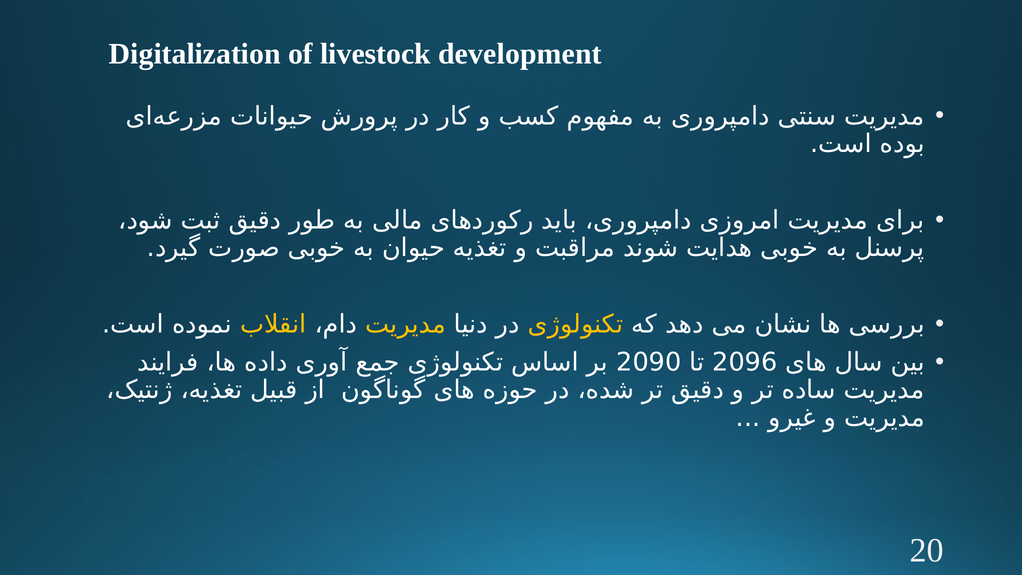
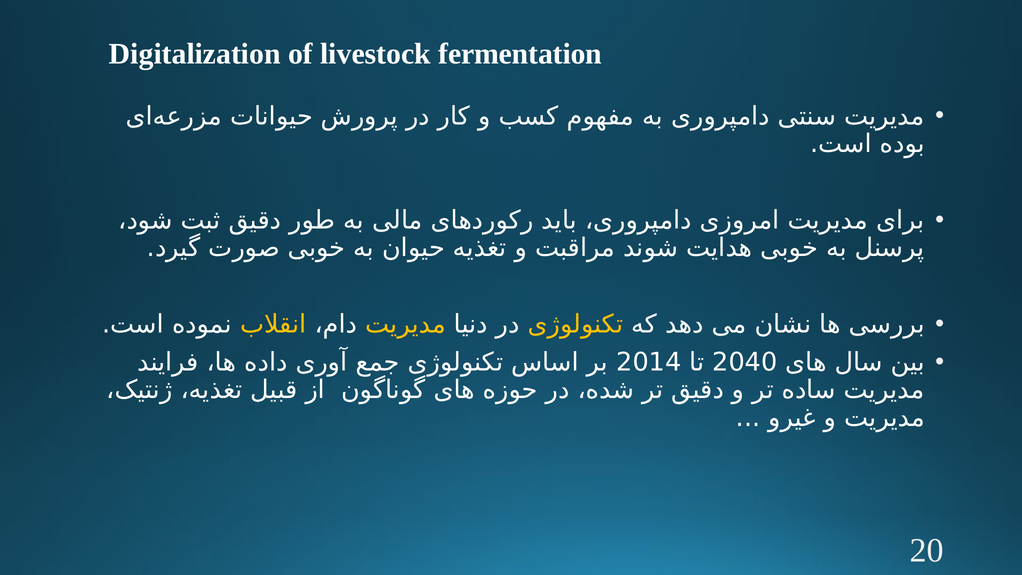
development: development -> fermentation (520, 54)
2090: 2090 -> 2014 (649, 362)
2096: 2096 -> 2040 (745, 362)
